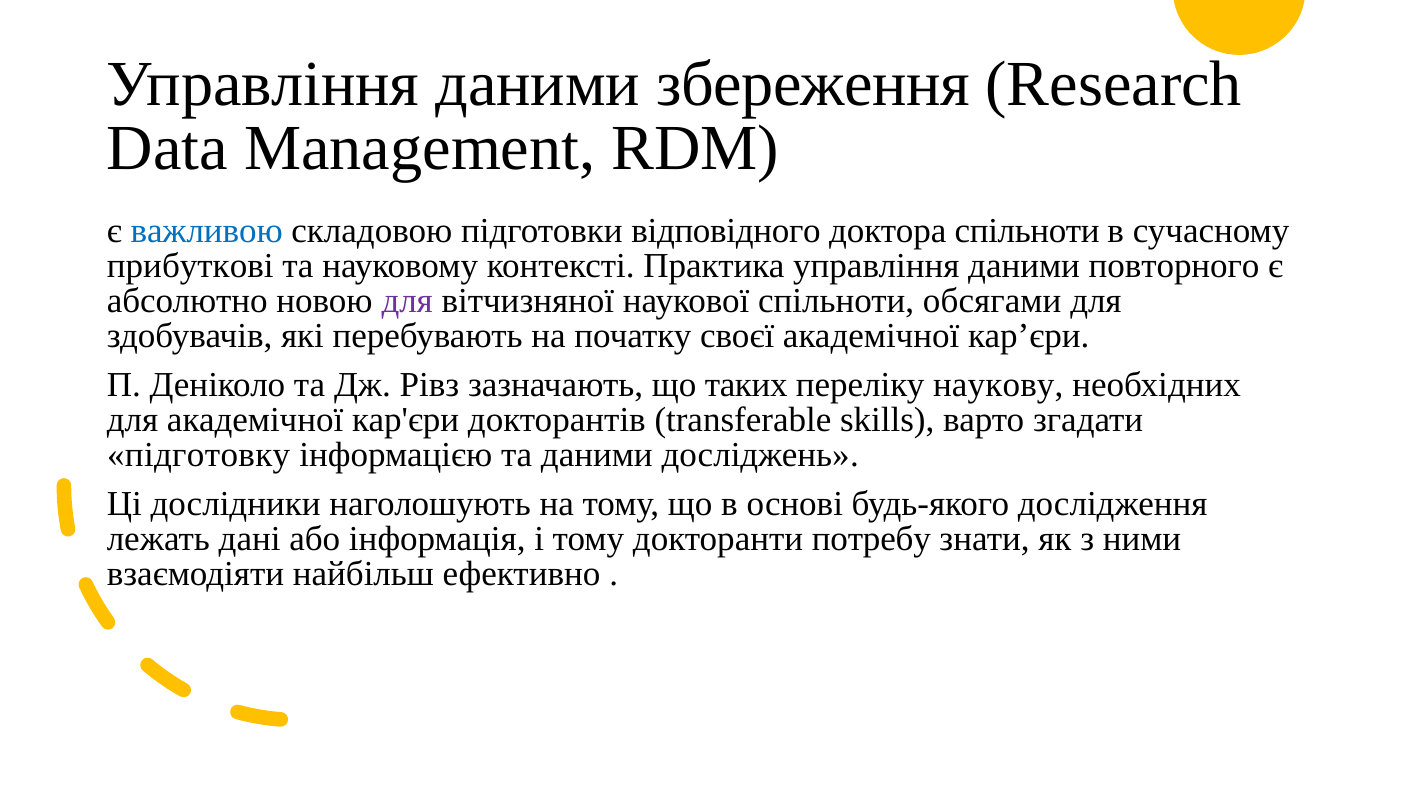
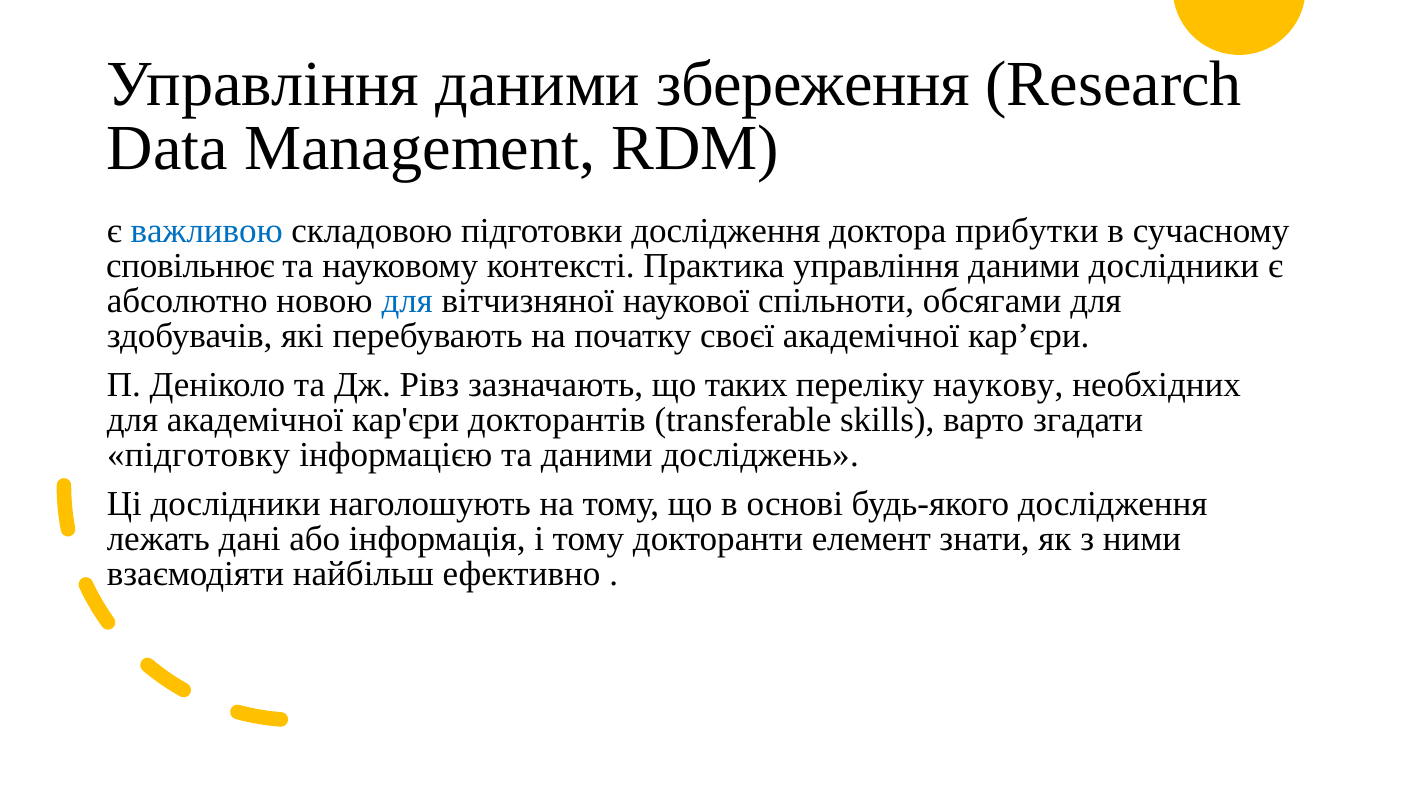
підготовки відповідного: відповідного -> дослідження (726, 232)
доктора спільноти: спільноти -> прибутки (1027, 232)
прибуткові: прибуткові -> сповільнює (190, 266)
даними повторного: повторного -> дослідники (1174, 266)
для colour: purple -> blue (407, 301)
потребу: потребу -> елемент (871, 540)
